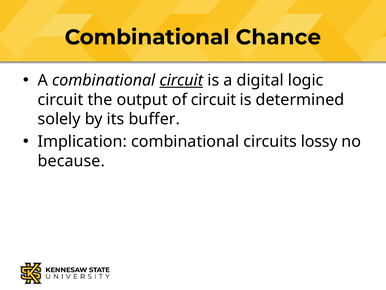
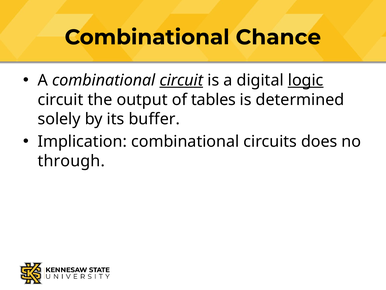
logic underline: none -> present (306, 80)
of circuit: circuit -> tables (214, 100)
lossy: lossy -> does (319, 141)
because: because -> through (71, 161)
